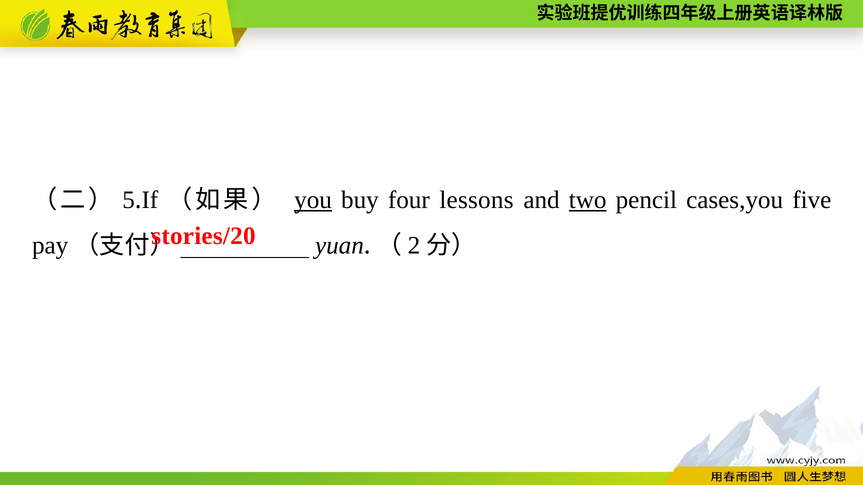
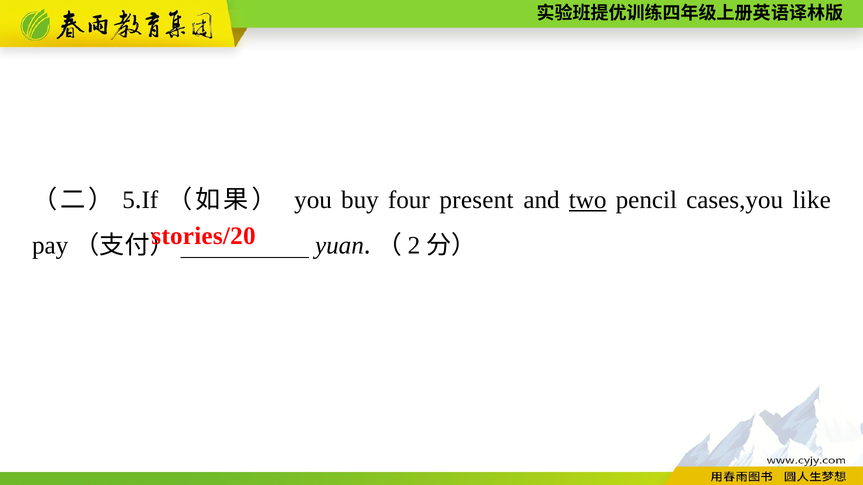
you underline: present -> none (313, 200)
lessons: lessons -> present (476, 200)
five: five -> like (812, 200)
